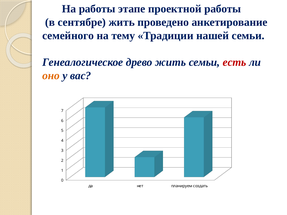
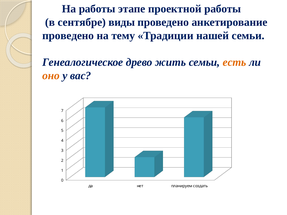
сентябре жить: жить -> виды (122, 22)
семейного: семейного -> проведено (68, 36)
есть colour: red -> orange (235, 62)
